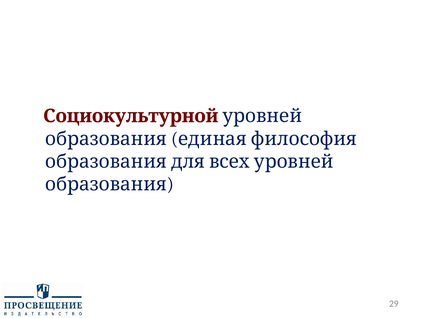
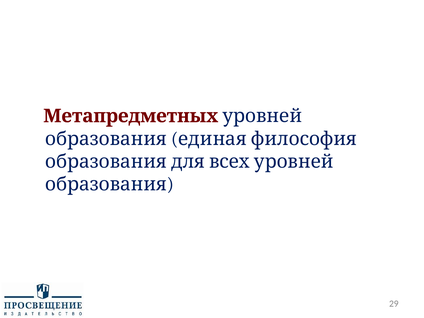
Социокультурной: Социокультурной -> Метапредметных (131, 116)
